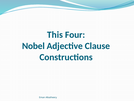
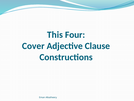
Nobel: Nobel -> Cover (33, 46)
